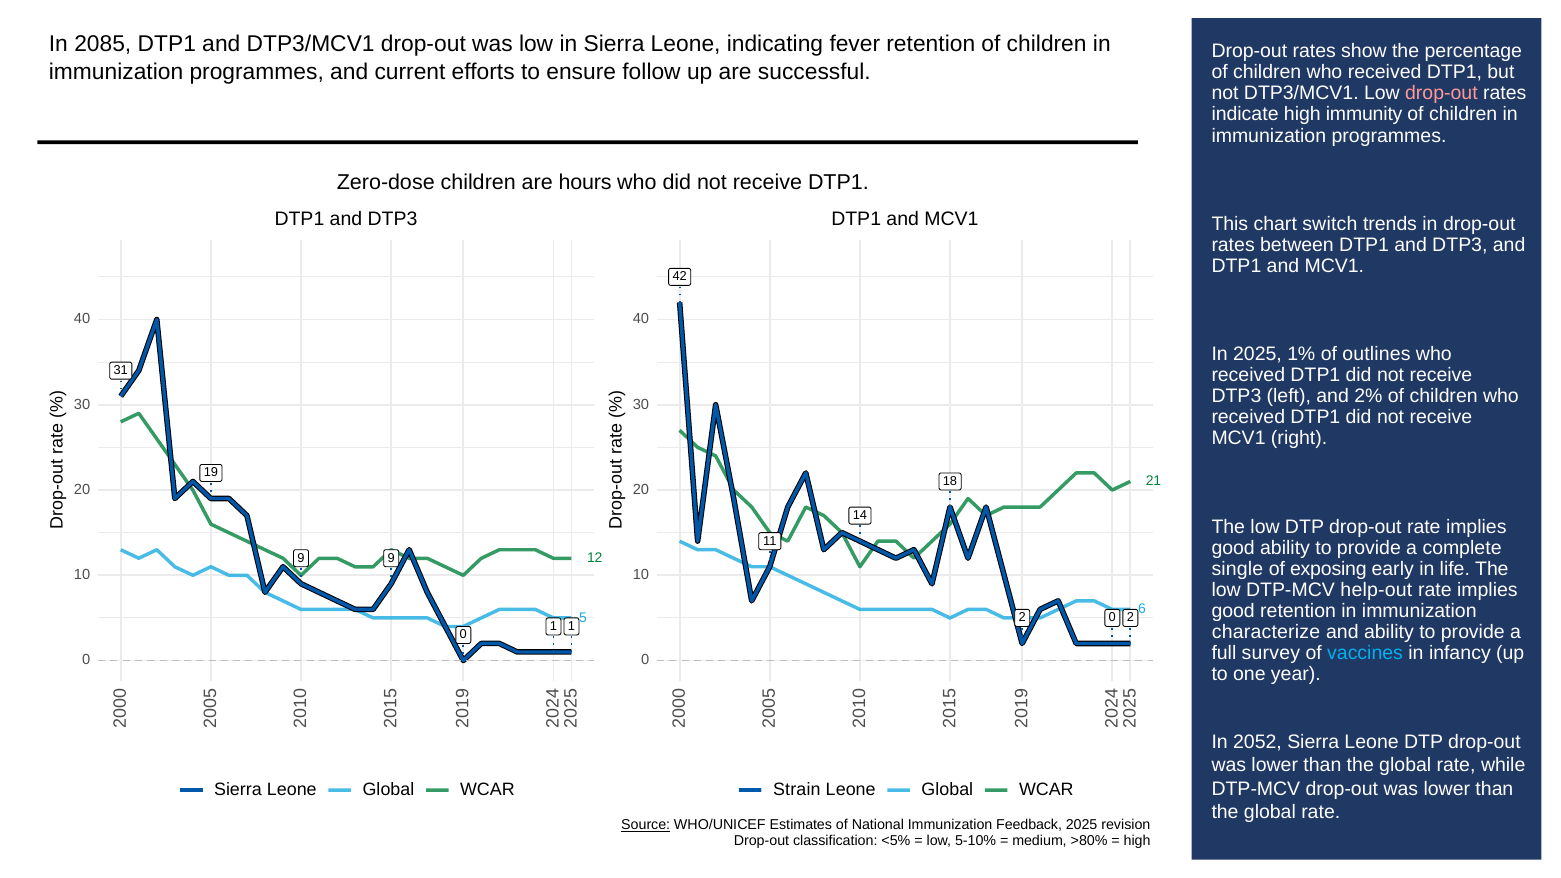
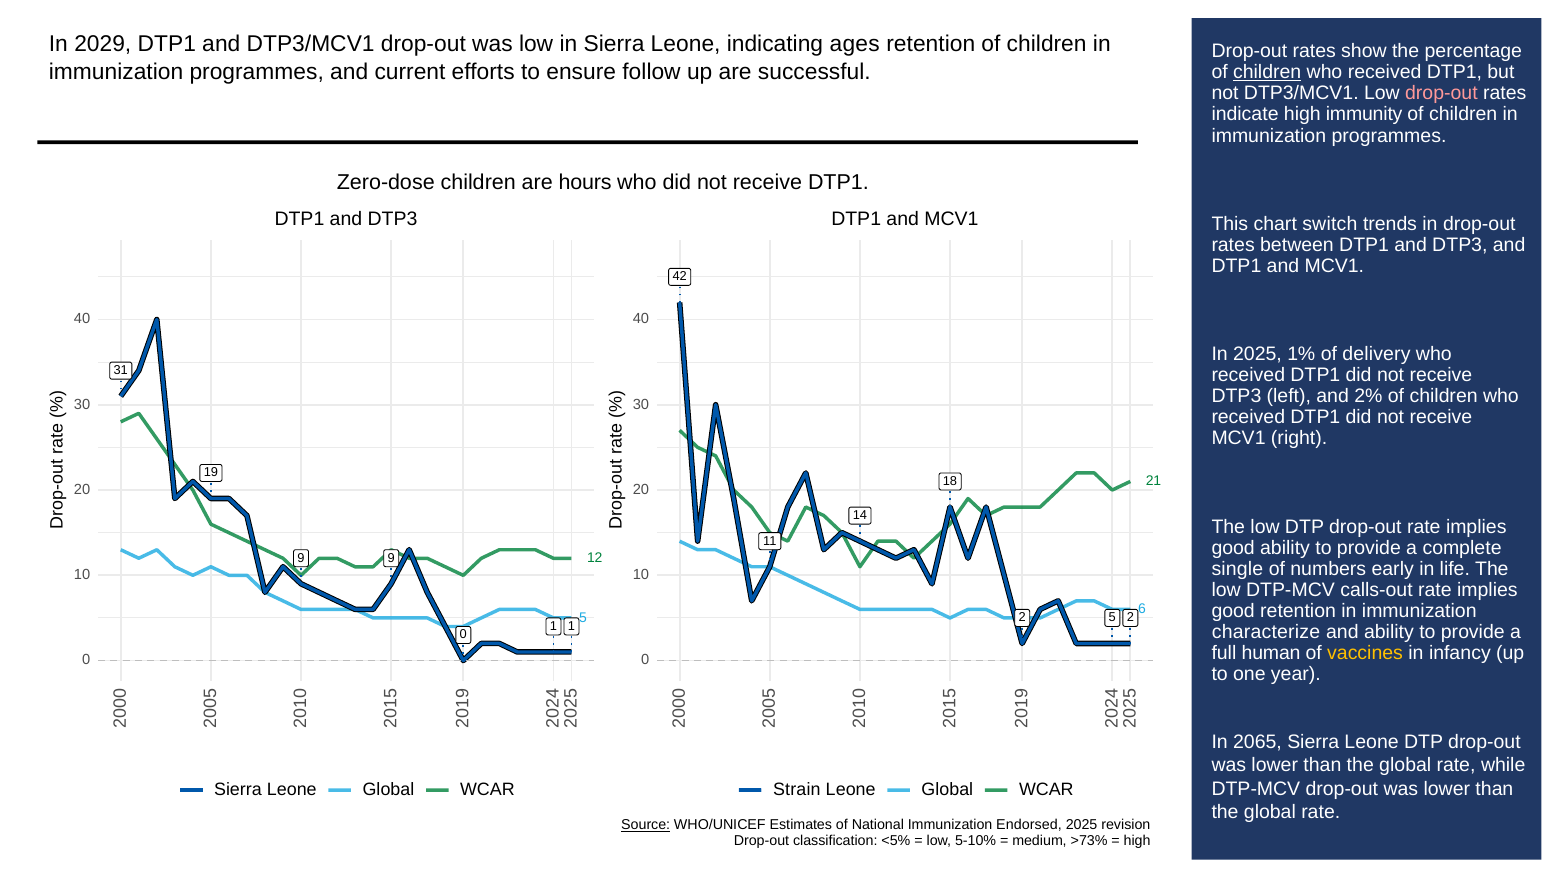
2085: 2085 -> 2029 (103, 44)
fever: fever -> ages (855, 44)
children underline: none -> present (1267, 72)
outlines: outlines -> delivery (1376, 354)
exposing: exposing -> numbers (1328, 569)
help-out: help-out -> calls-out (1376, 590)
0: 0 -> 5 (1112, 618)
survey: survey -> human (1271, 653)
vaccines colour: light blue -> yellow (1365, 653)
2052: 2052 -> 2065 (1257, 742)
Feedback: Feedback -> Endorsed (1029, 825)
>80%: >80% -> >73% (1089, 841)
